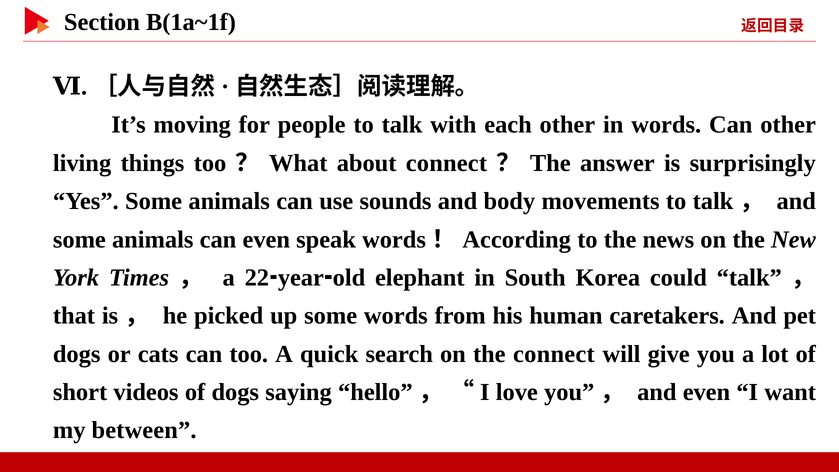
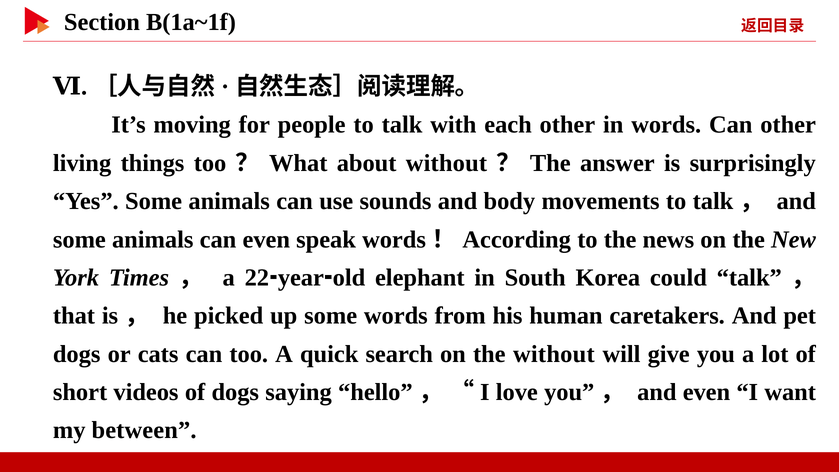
about connect: connect -> without (446, 163)
the connect: connect -> without (554, 354)
